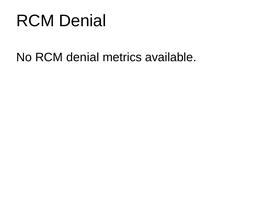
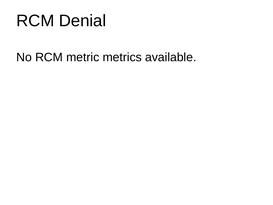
No RCM denial: denial -> metric (83, 57)
